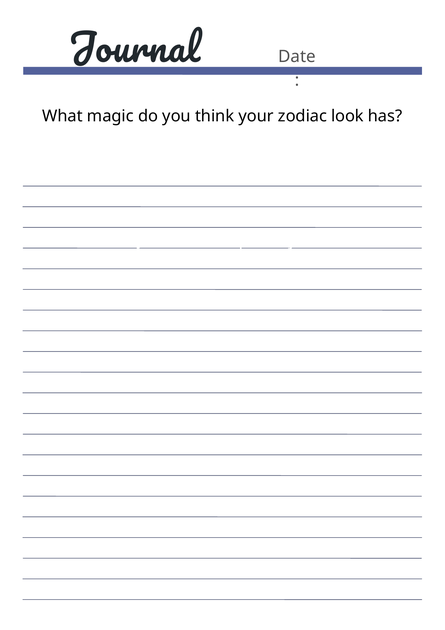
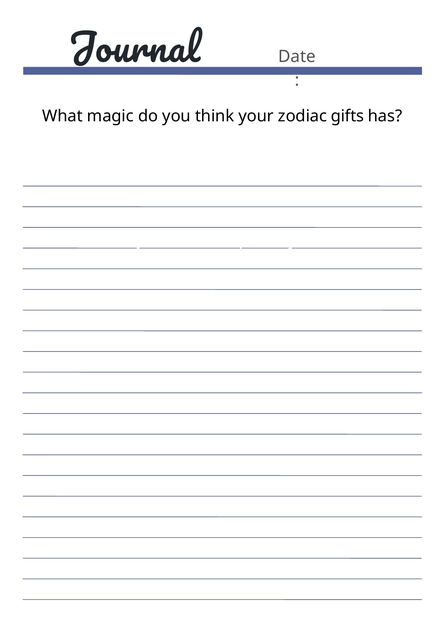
look: look -> gifts (348, 116)
